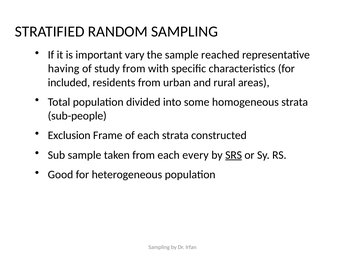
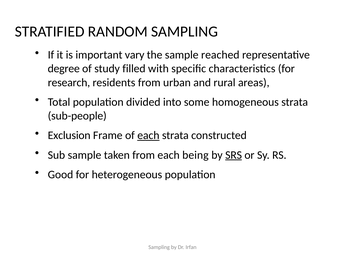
having: having -> degree (64, 69)
study from: from -> filled (134, 69)
included: included -> research (69, 82)
each underline: none -> present (148, 135)
every: every -> being (195, 155)
